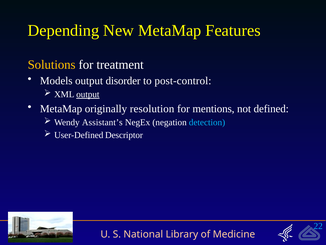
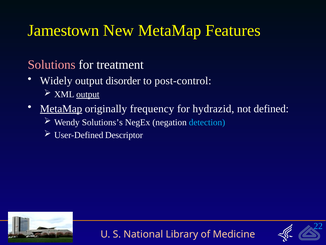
Depending: Depending -> Jamestown (63, 30)
Solutions colour: yellow -> pink (52, 64)
Models: Models -> Widely (56, 81)
MetaMap underline: none -> present (61, 109)
resolution: resolution -> frequency (152, 109)
mentions: mentions -> hydrazid (213, 109)
Assistant’s: Assistant’s -> Solutions’s (102, 122)
